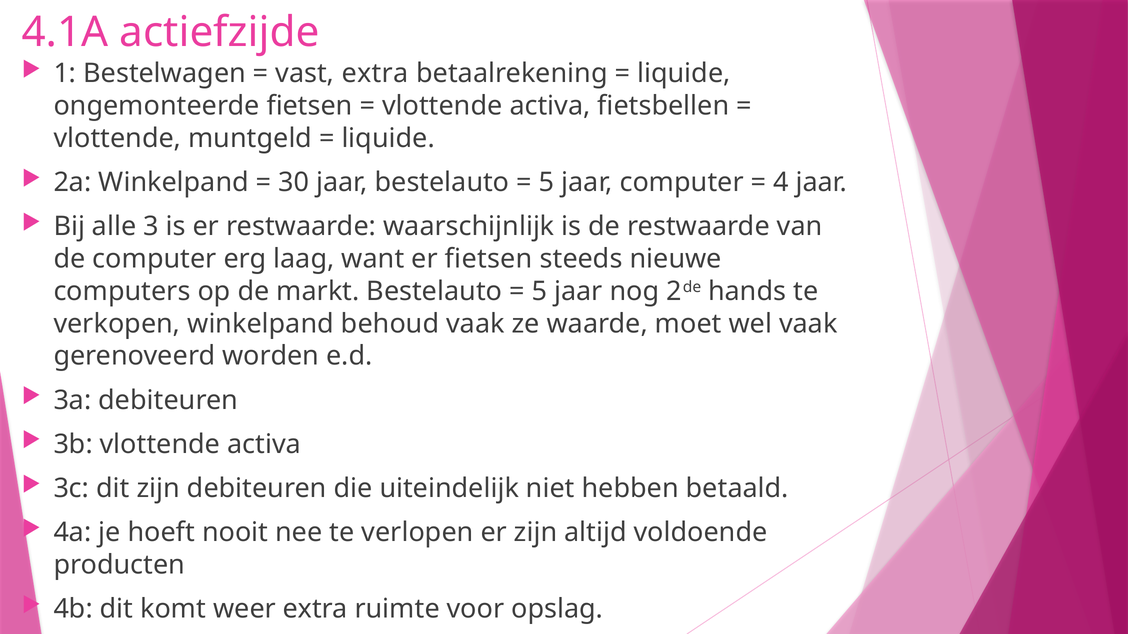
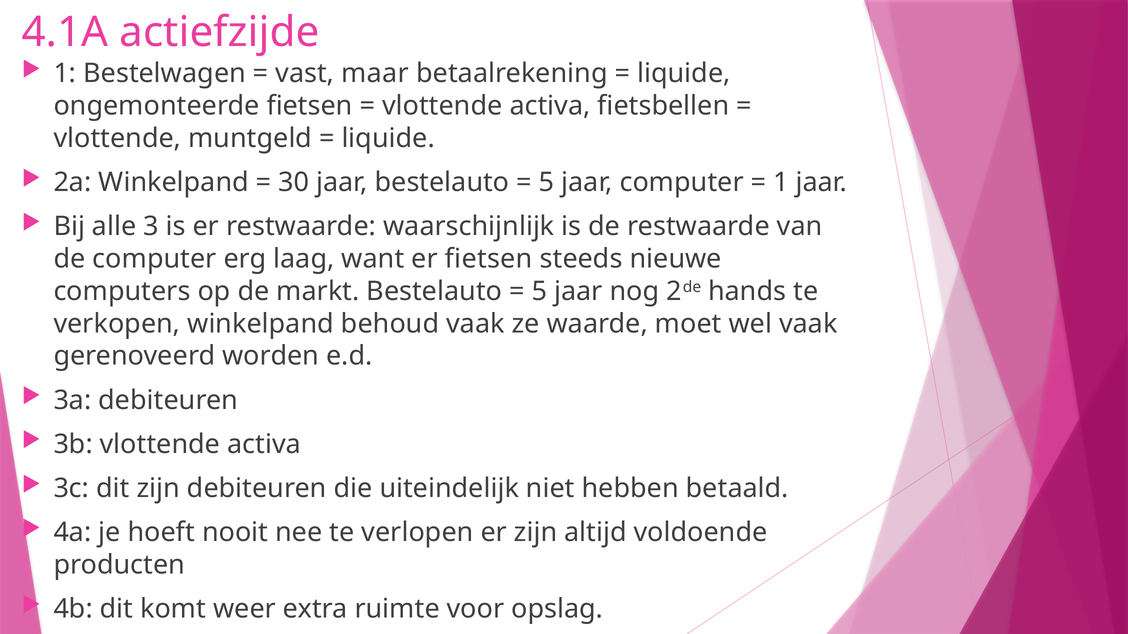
vast extra: extra -> maar (375, 74)
4: 4 -> 1 (781, 182)
